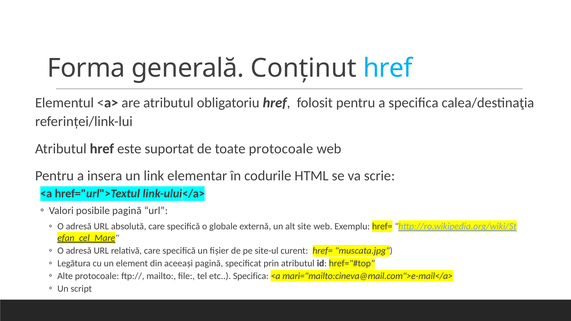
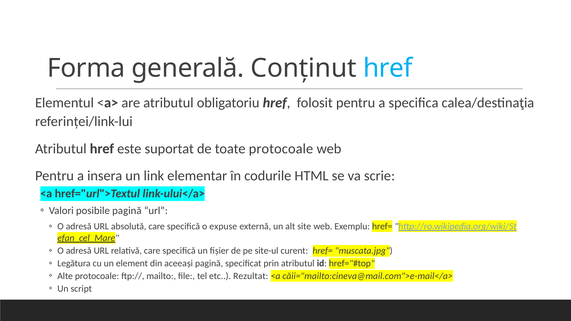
globale: globale -> expuse (223, 226)
etc Specifica: Specifica -> Rezultat (251, 276)
mari="mailto:cineva@mail.com">e-mail</a>: mari="mailto:cineva@mail.com">e-mail</a> -> căii="mailto:cineva@mail.com">e-mail</a> (368, 276)
